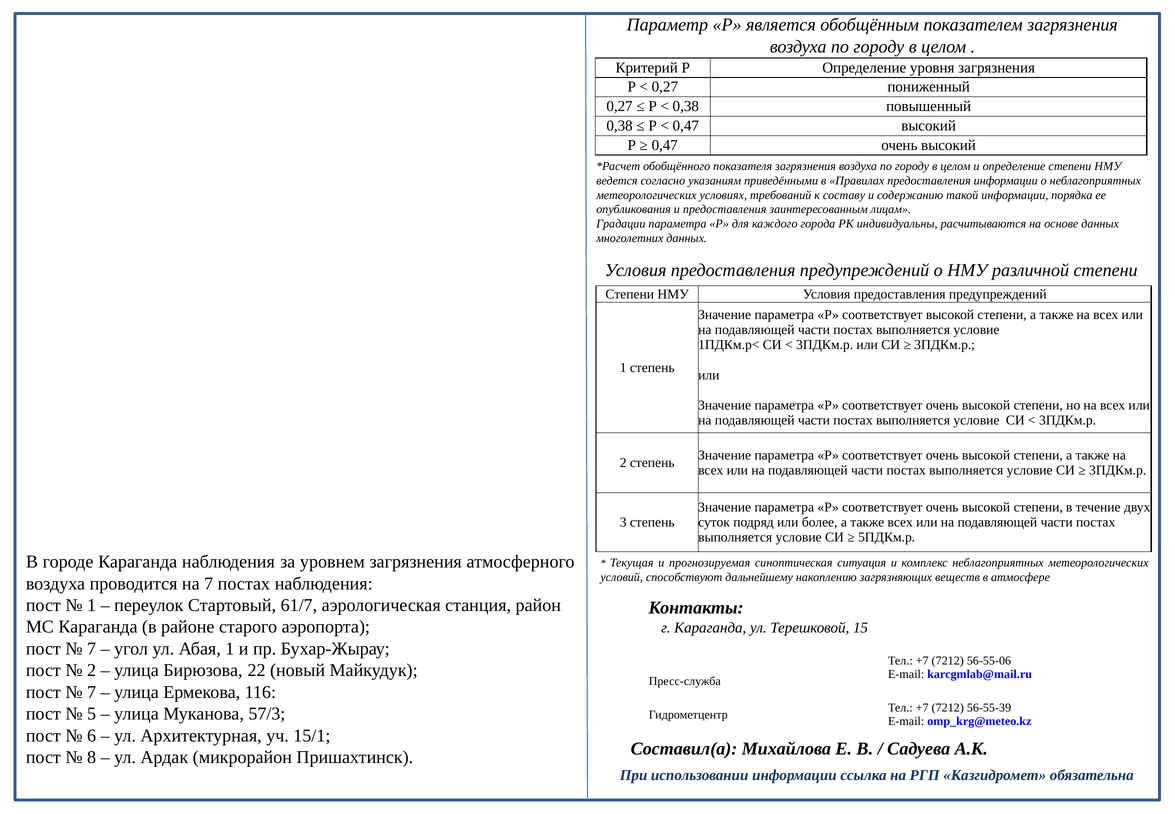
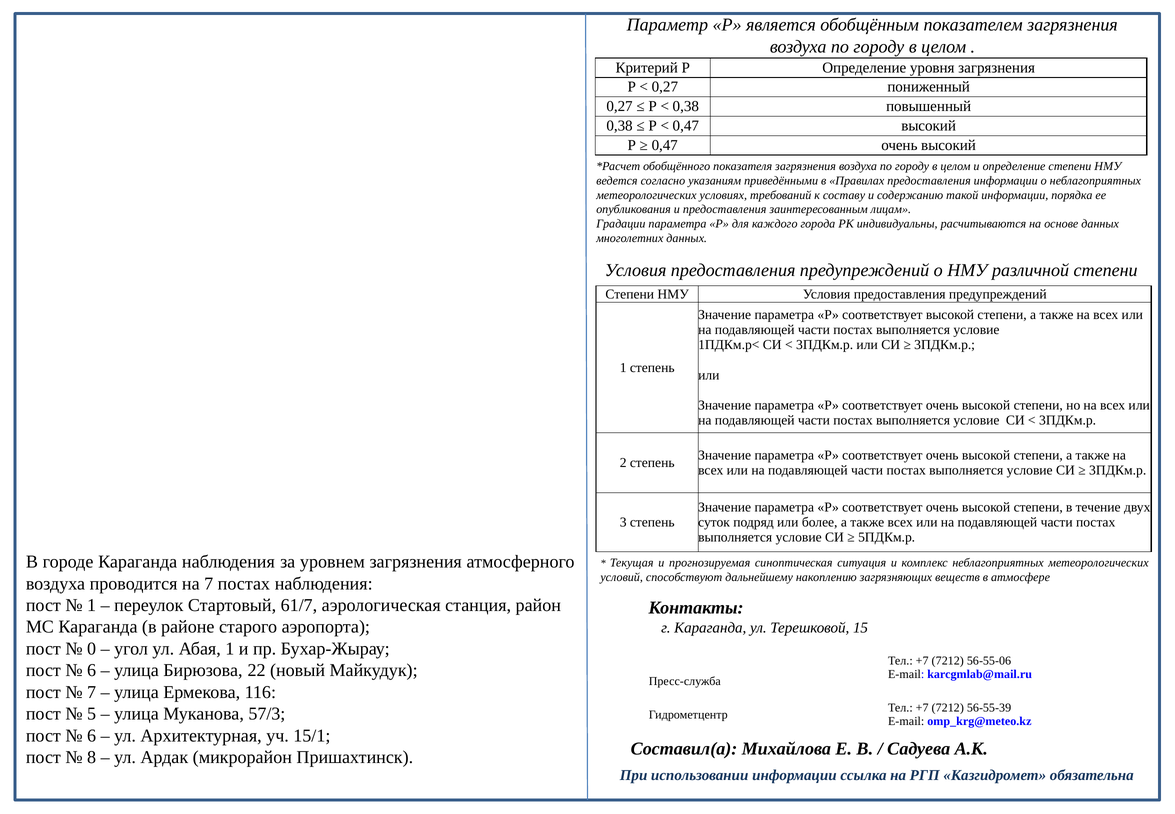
7: 7 -> 0 (92, 648)
2: 2 -> 6 (92, 670)
